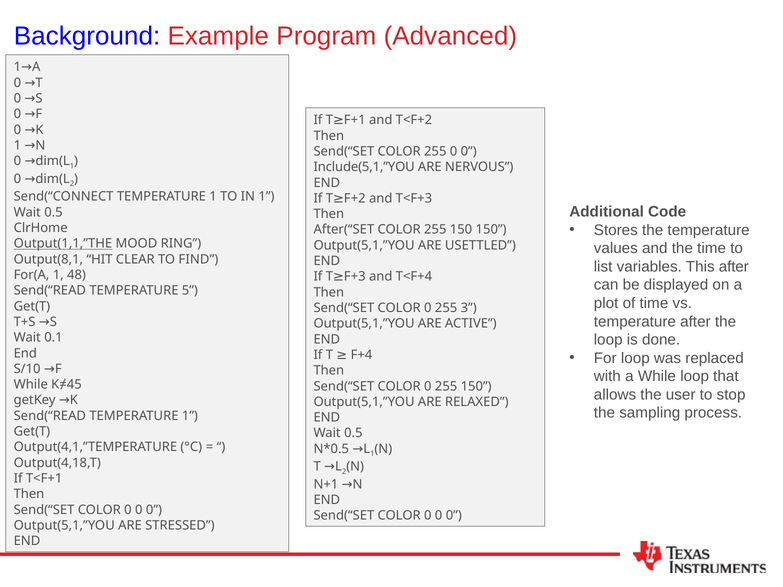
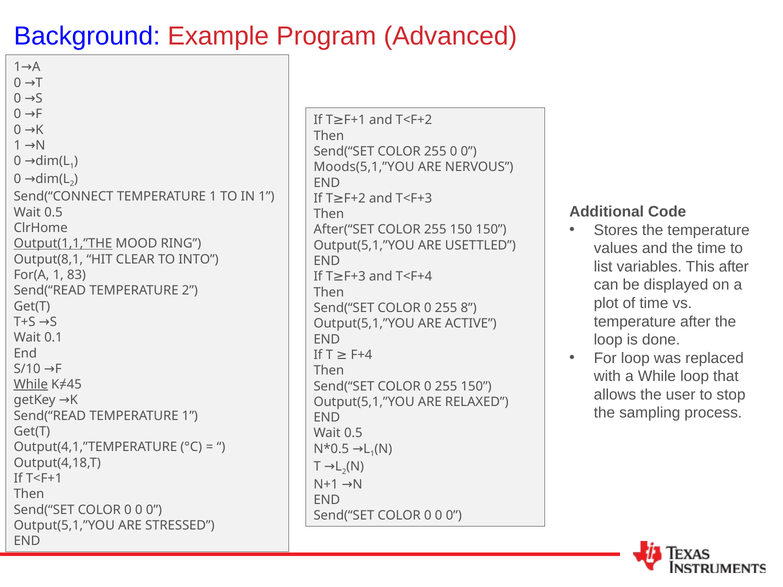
Include(5,1,”YOU: Include(5,1,”YOU -> Moods(5,1,”YOU (364, 167)
FIND: FIND -> INTO (199, 259)
48: 48 -> 83 (76, 275)
TEMPERATURE 5: 5 -> 2 (190, 291)
3: 3 -> 8 (469, 308)
While underline: none -> present (31, 385)
